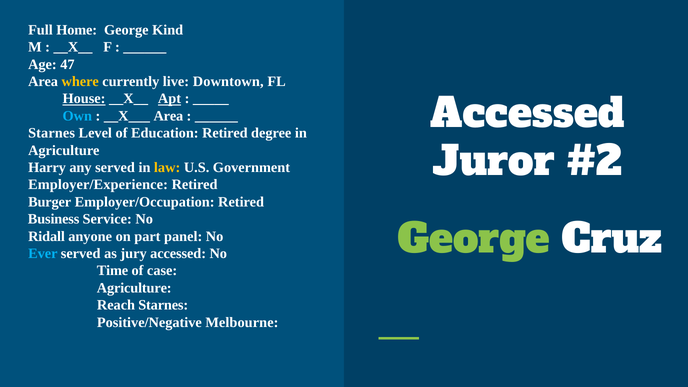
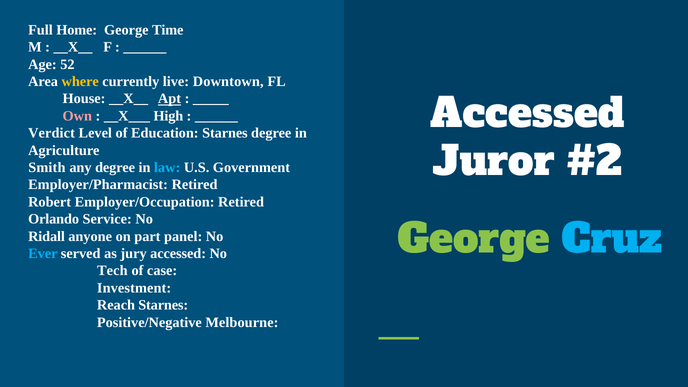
Kind: Kind -> Time (168, 30)
47: 47 -> 52 (67, 64)
House underline: present -> none (84, 99)
Own colour: light blue -> pink (77, 116)
__X___ Area: Area -> High (168, 116)
Starnes: Starnes -> Verdict (52, 133)
Education Retired: Retired -> Starnes (225, 133)
Harry: Harry -> Smith (47, 168)
any served: served -> degree (115, 168)
law colour: yellow -> light blue (167, 168)
Employer/Experience: Employer/Experience -> Employer/Pharmacist (98, 185)
Burger: Burger -> Robert (50, 202)
Business: Business -> Orlando (54, 219)
Cruz colour: white -> light blue (612, 239)
Time: Time -> Tech (112, 271)
Agriculture: Agriculture -> Investment (134, 288)
